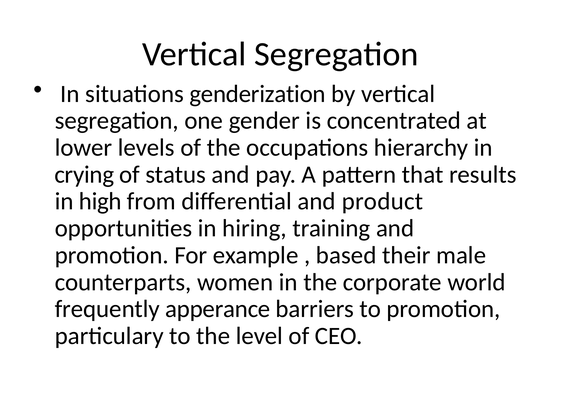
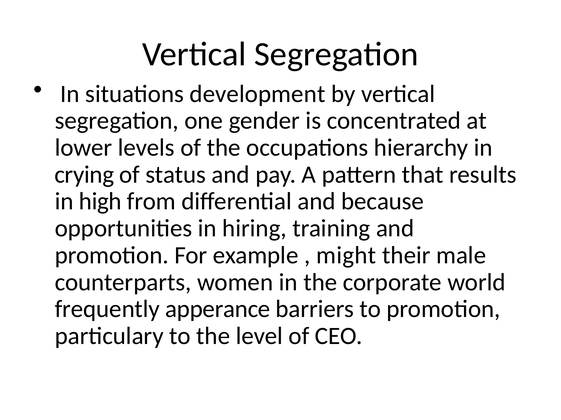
genderization: genderization -> development (257, 94)
product: product -> because (383, 202)
based: based -> might (346, 256)
